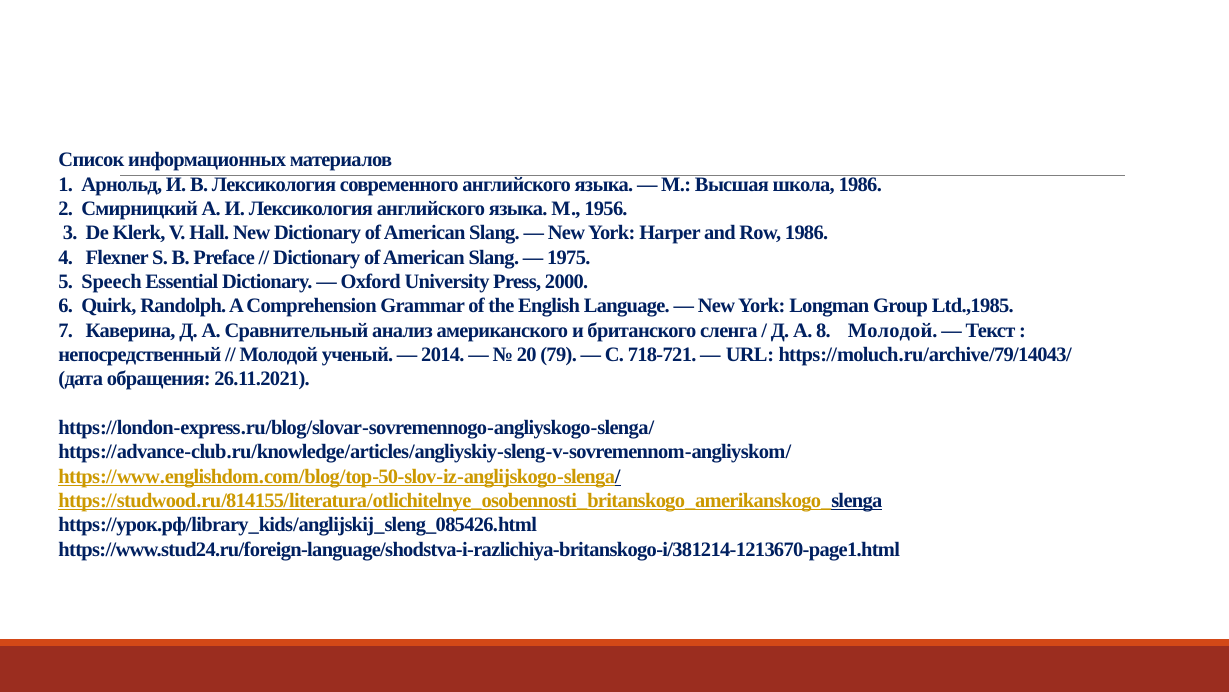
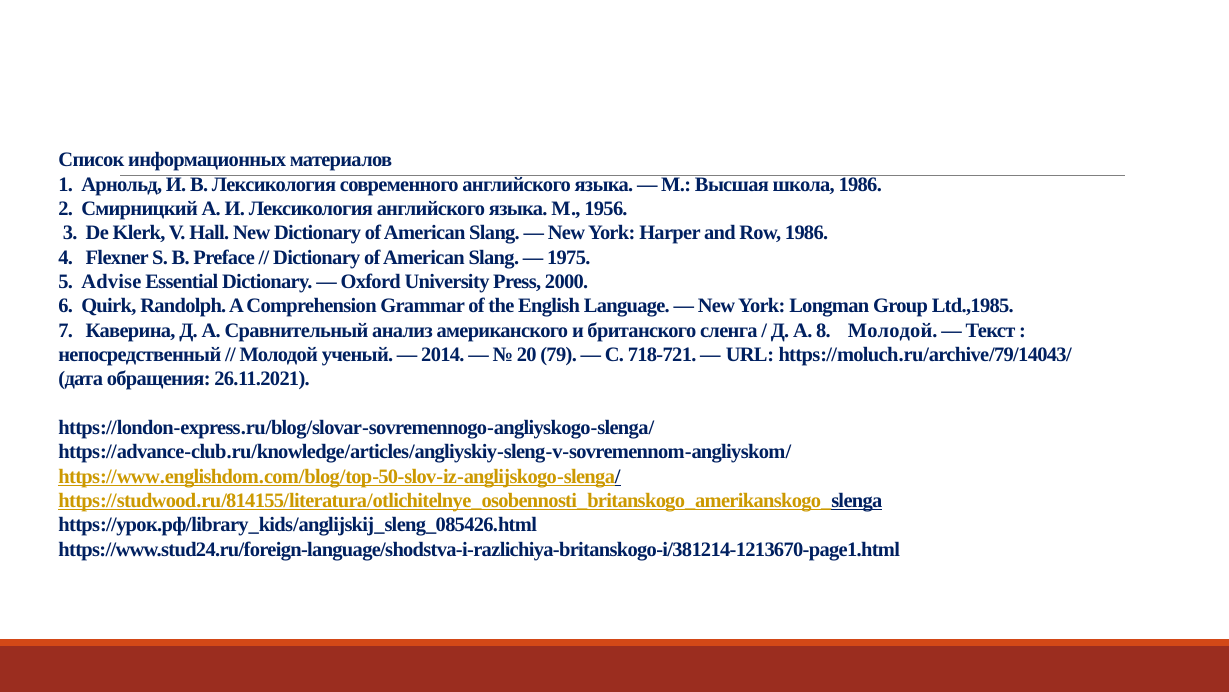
Speech: Speech -> Advise (111, 281)
